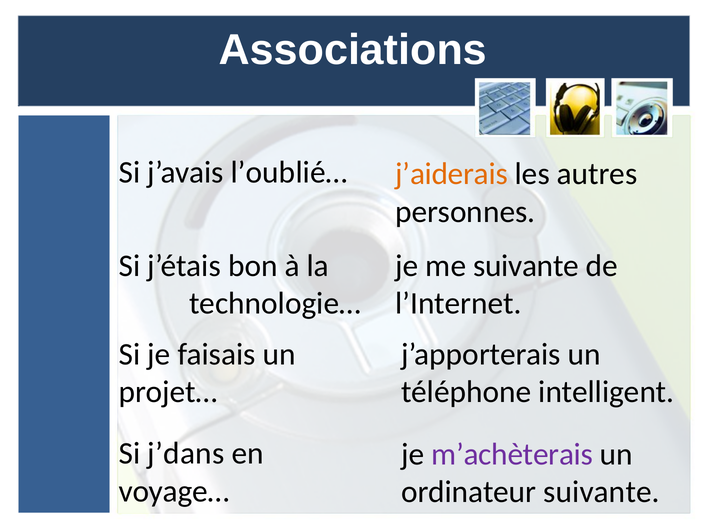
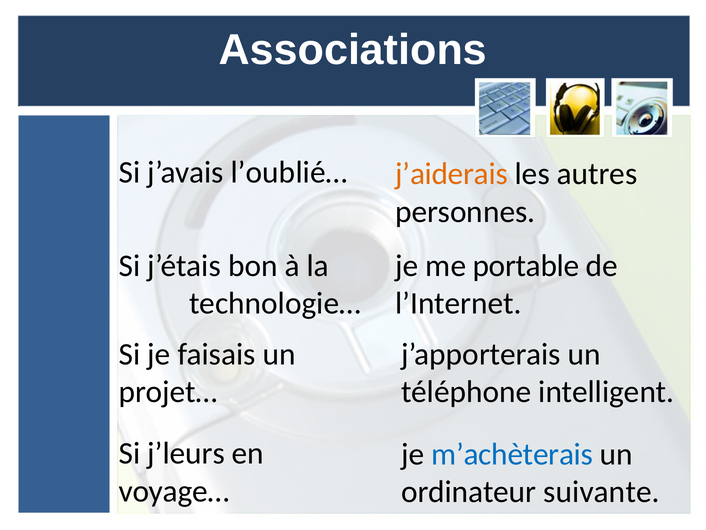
me suivante: suivante -> portable (526, 266)
j’dans: j’dans -> j’leurs (186, 453)
m’achèterais colour: purple -> blue (512, 454)
